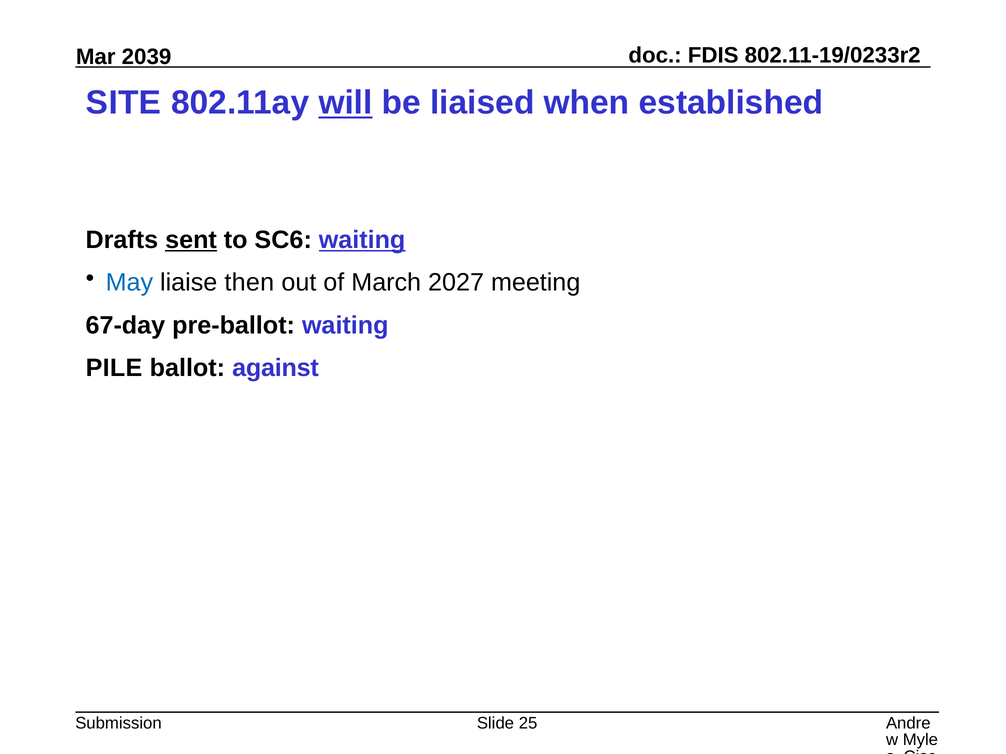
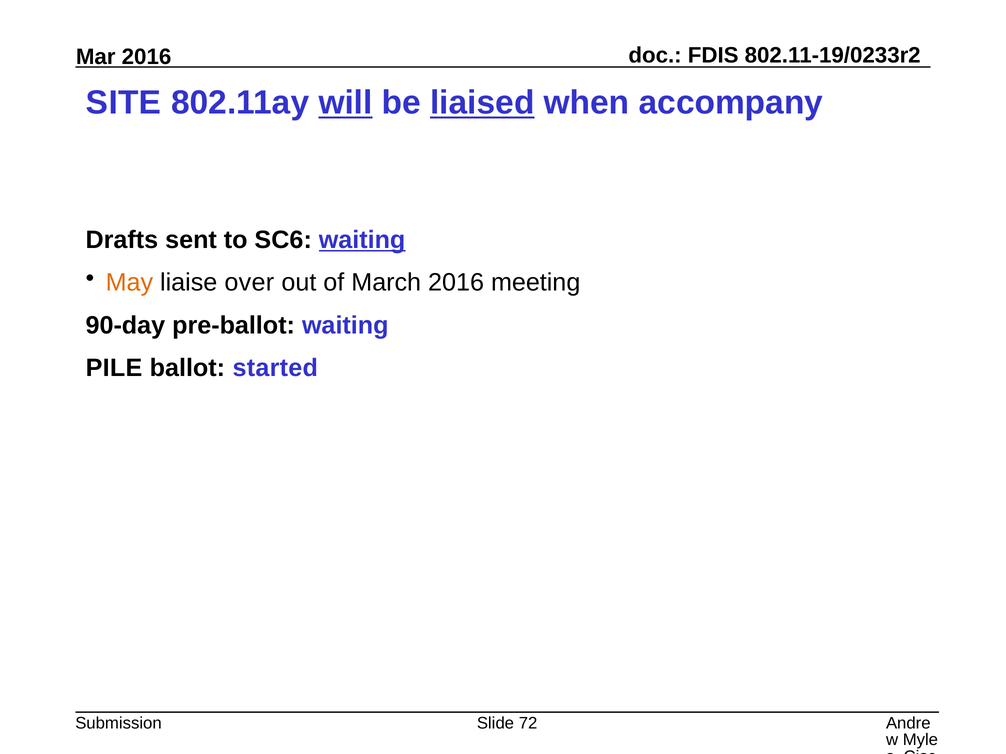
2039: 2039 -> 2016 (147, 57)
liaised underline: none -> present (482, 103)
established: established -> accompany (731, 103)
sent underline: present -> none (191, 240)
May colour: blue -> orange (129, 283)
then: then -> over (249, 283)
March 2027: 2027 -> 2016 (456, 283)
67-day: 67-day -> 90-day (125, 325)
against: against -> started (275, 368)
25: 25 -> 72 (528, 724)
